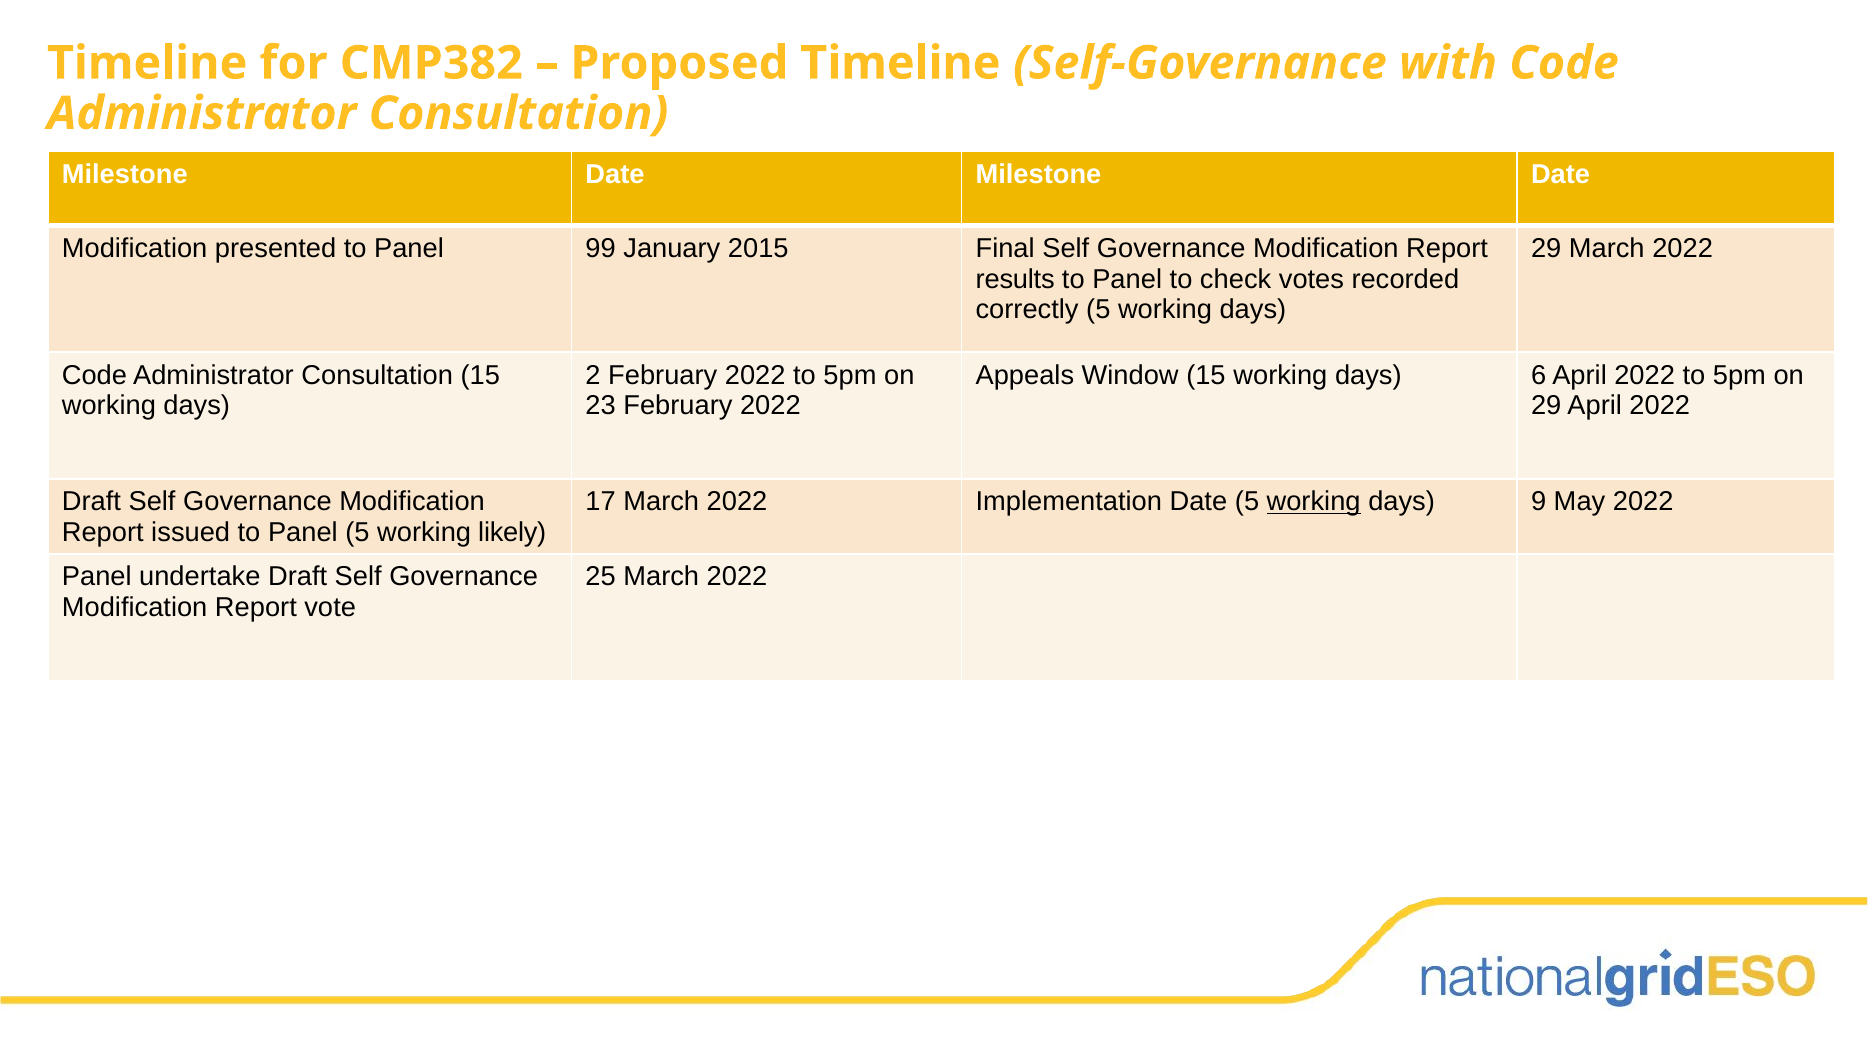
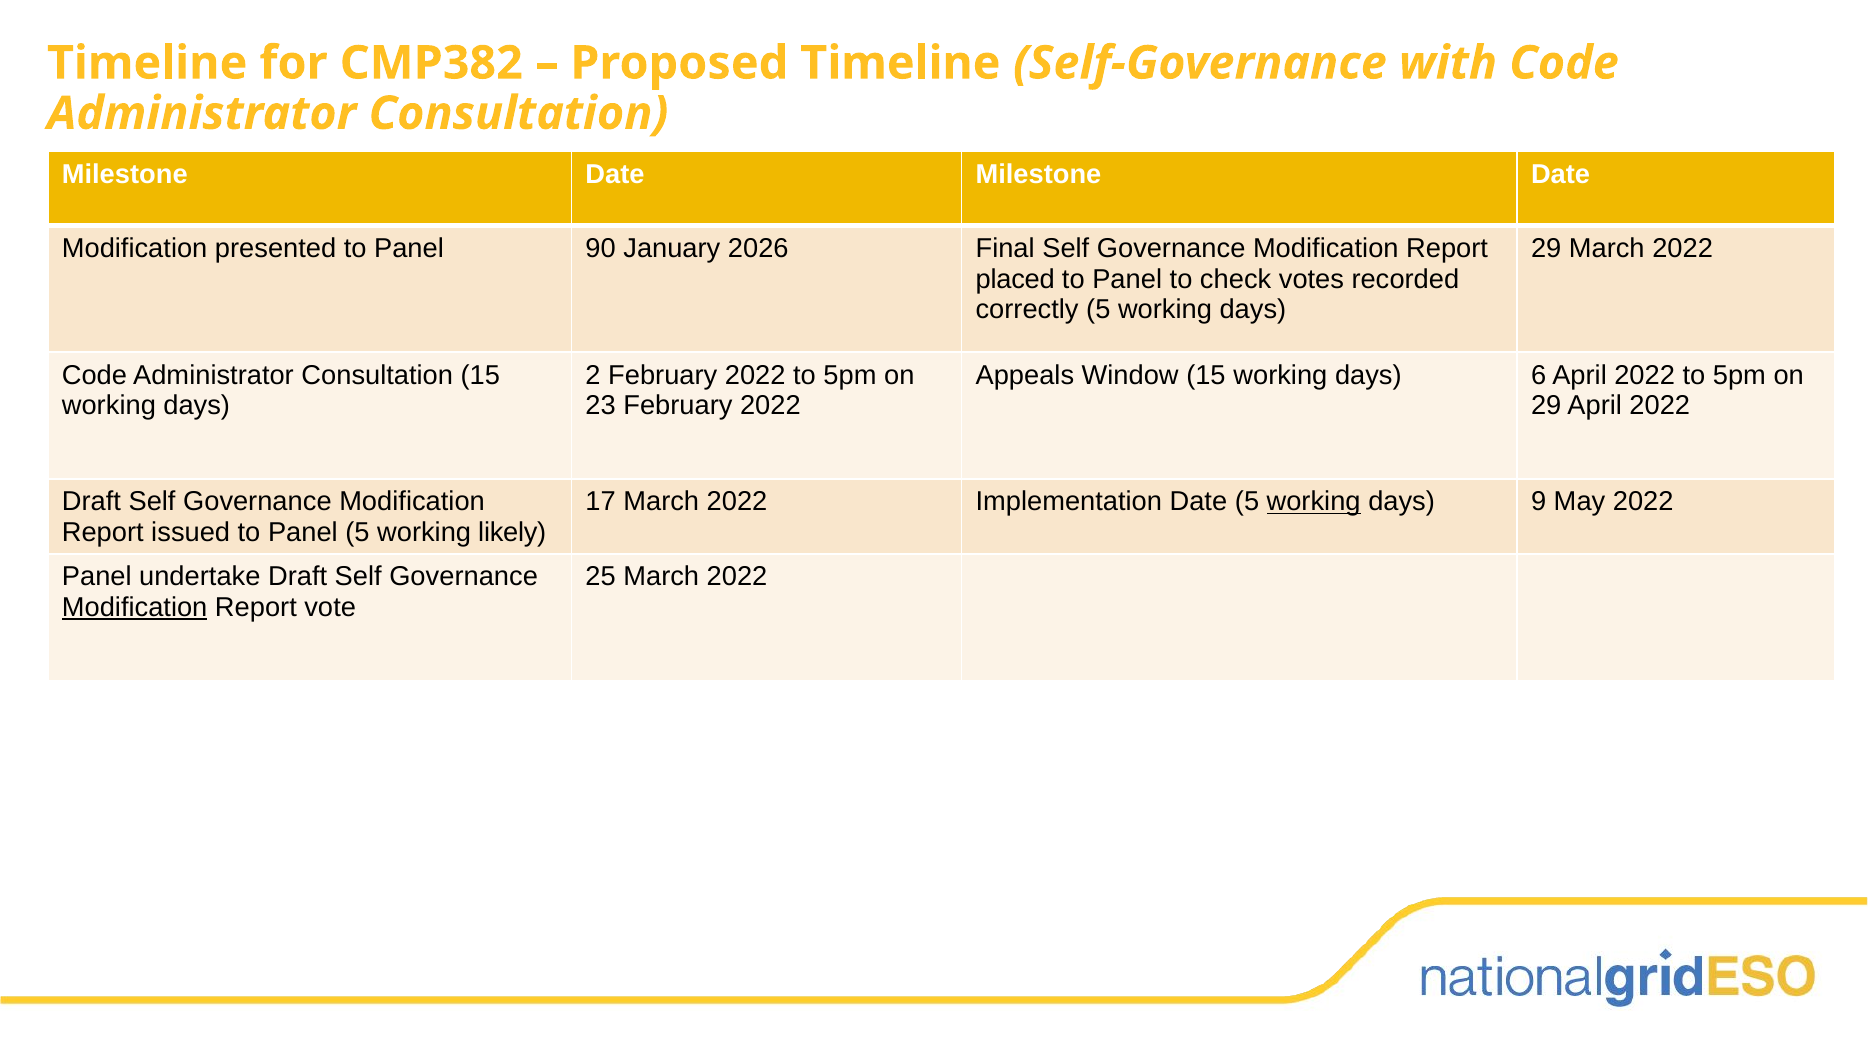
99: 99 -> 90 (601, 248)
2015: 2015 -> 2026 (758, 248)
results: results -> placed (1015, 279)
Modification underline: none -> present (135, 607)
